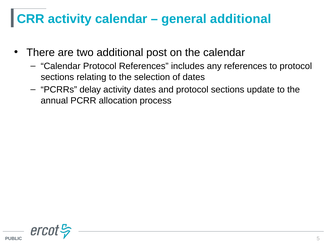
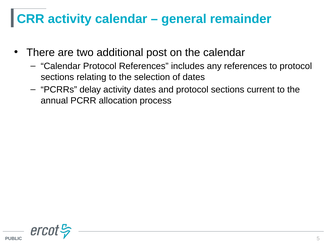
general additional: additional -> remainder (241, 19)
update: update -> current (261, 90)
